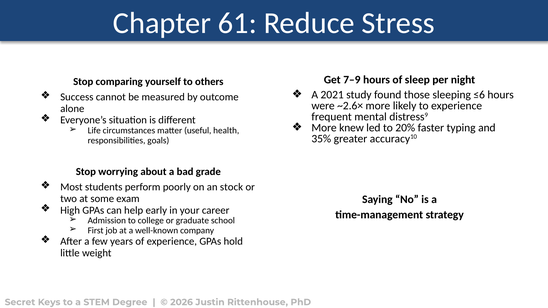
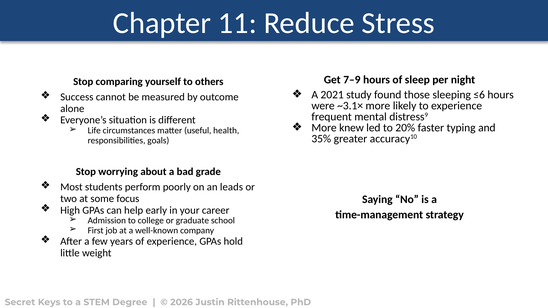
61: 61 -> 11 (237, 23)
~2.6×: ~2.6× -> ~3.1× (350, 106)
stock: stock -> leads (231, 187)
exam: exam -> focus (128, 199)
